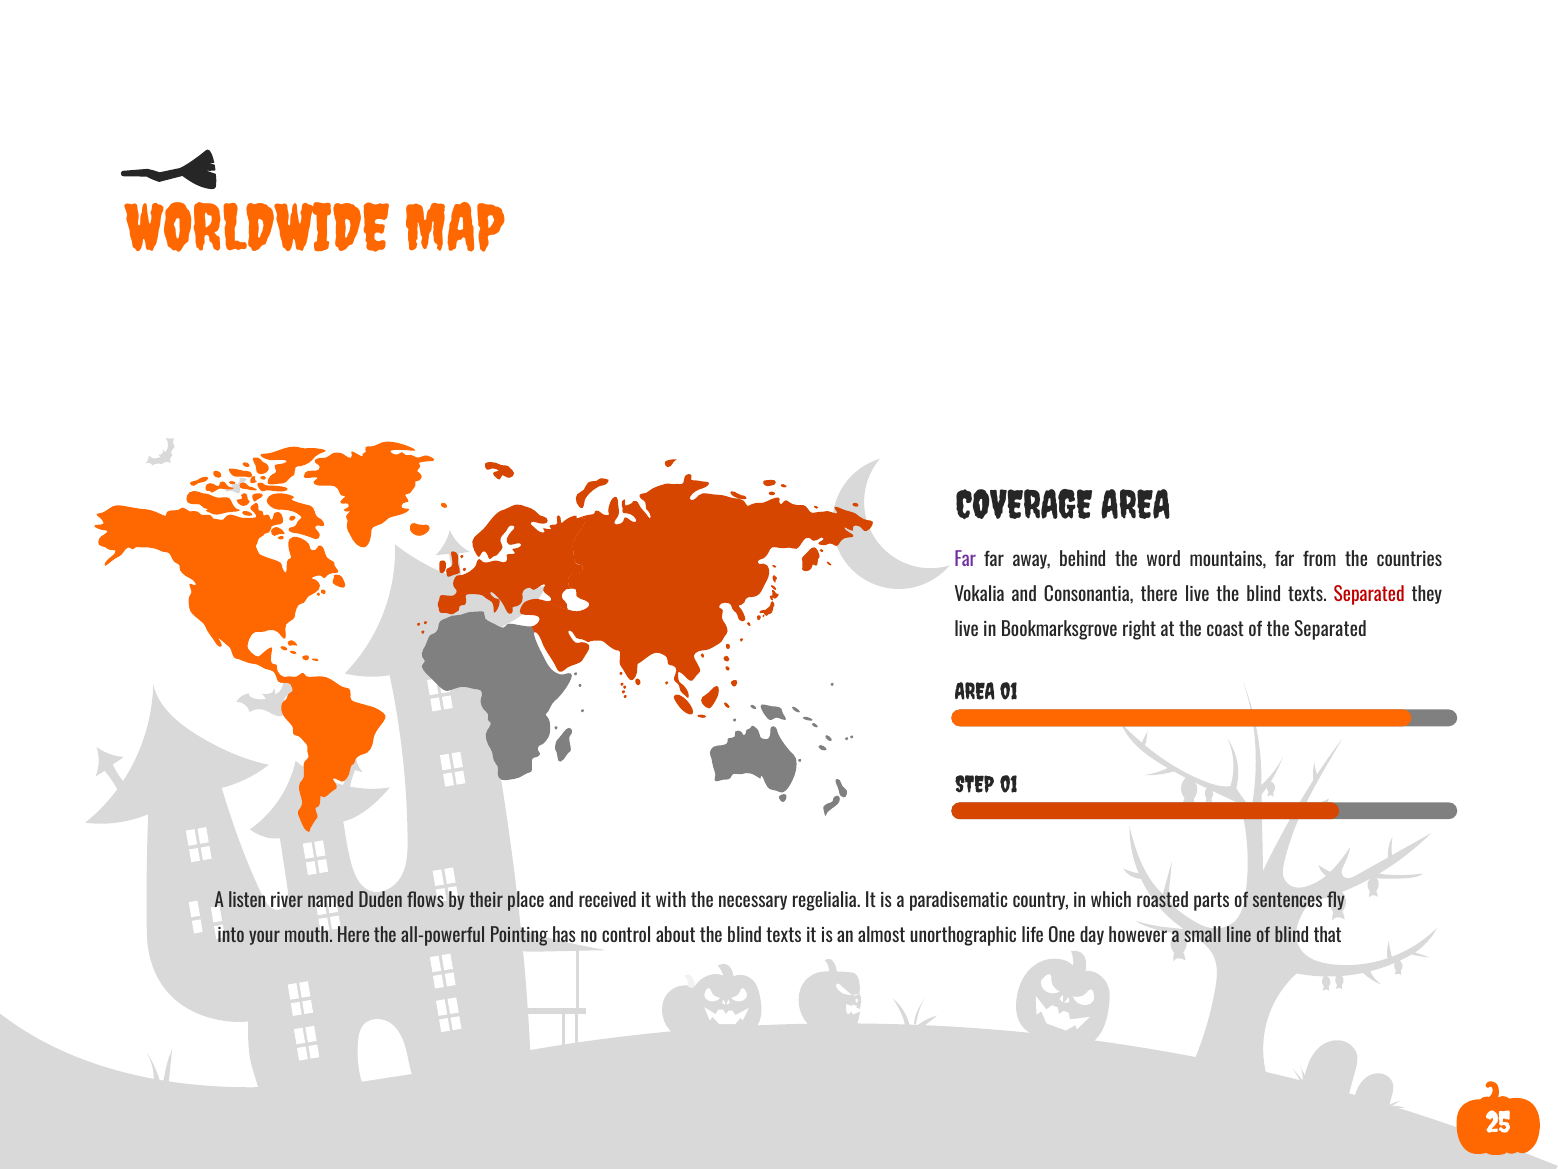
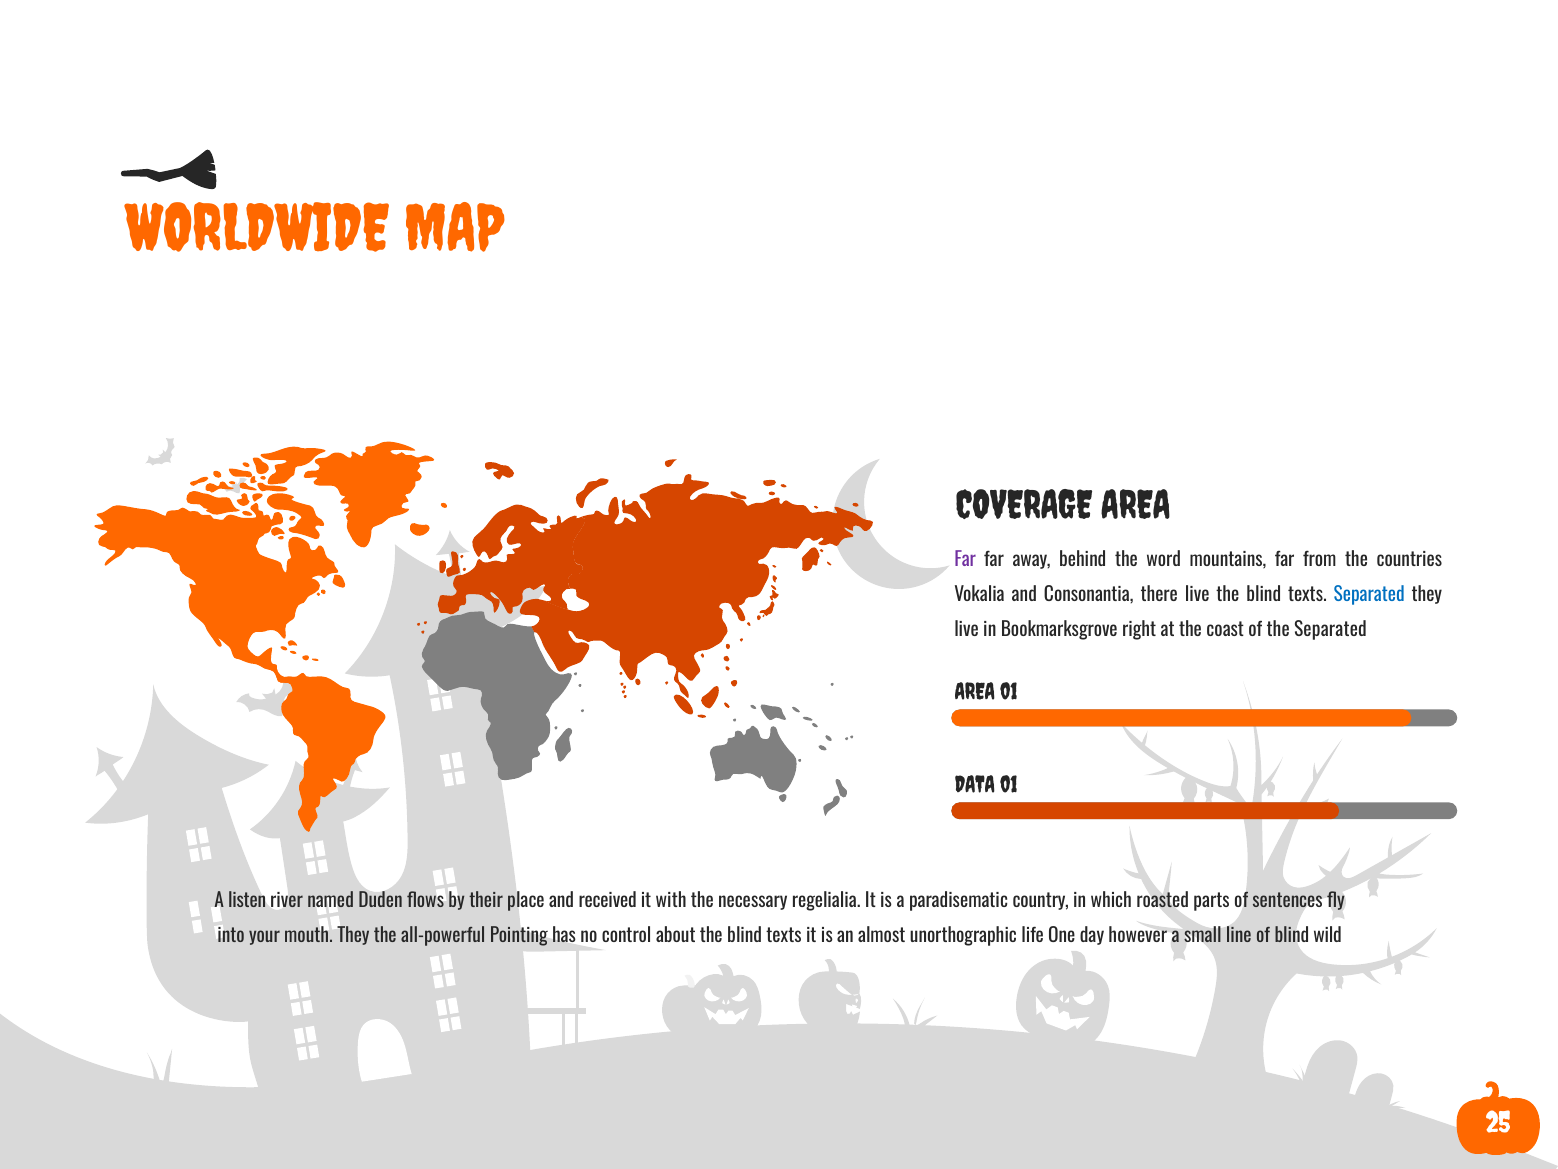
Separated colour: red -> blue (1369, 594)
STEP: STEP -> DATA (975, 785)
mouth Here: Here -> They (353, 936)
that: that -> wild (1328, 936)
